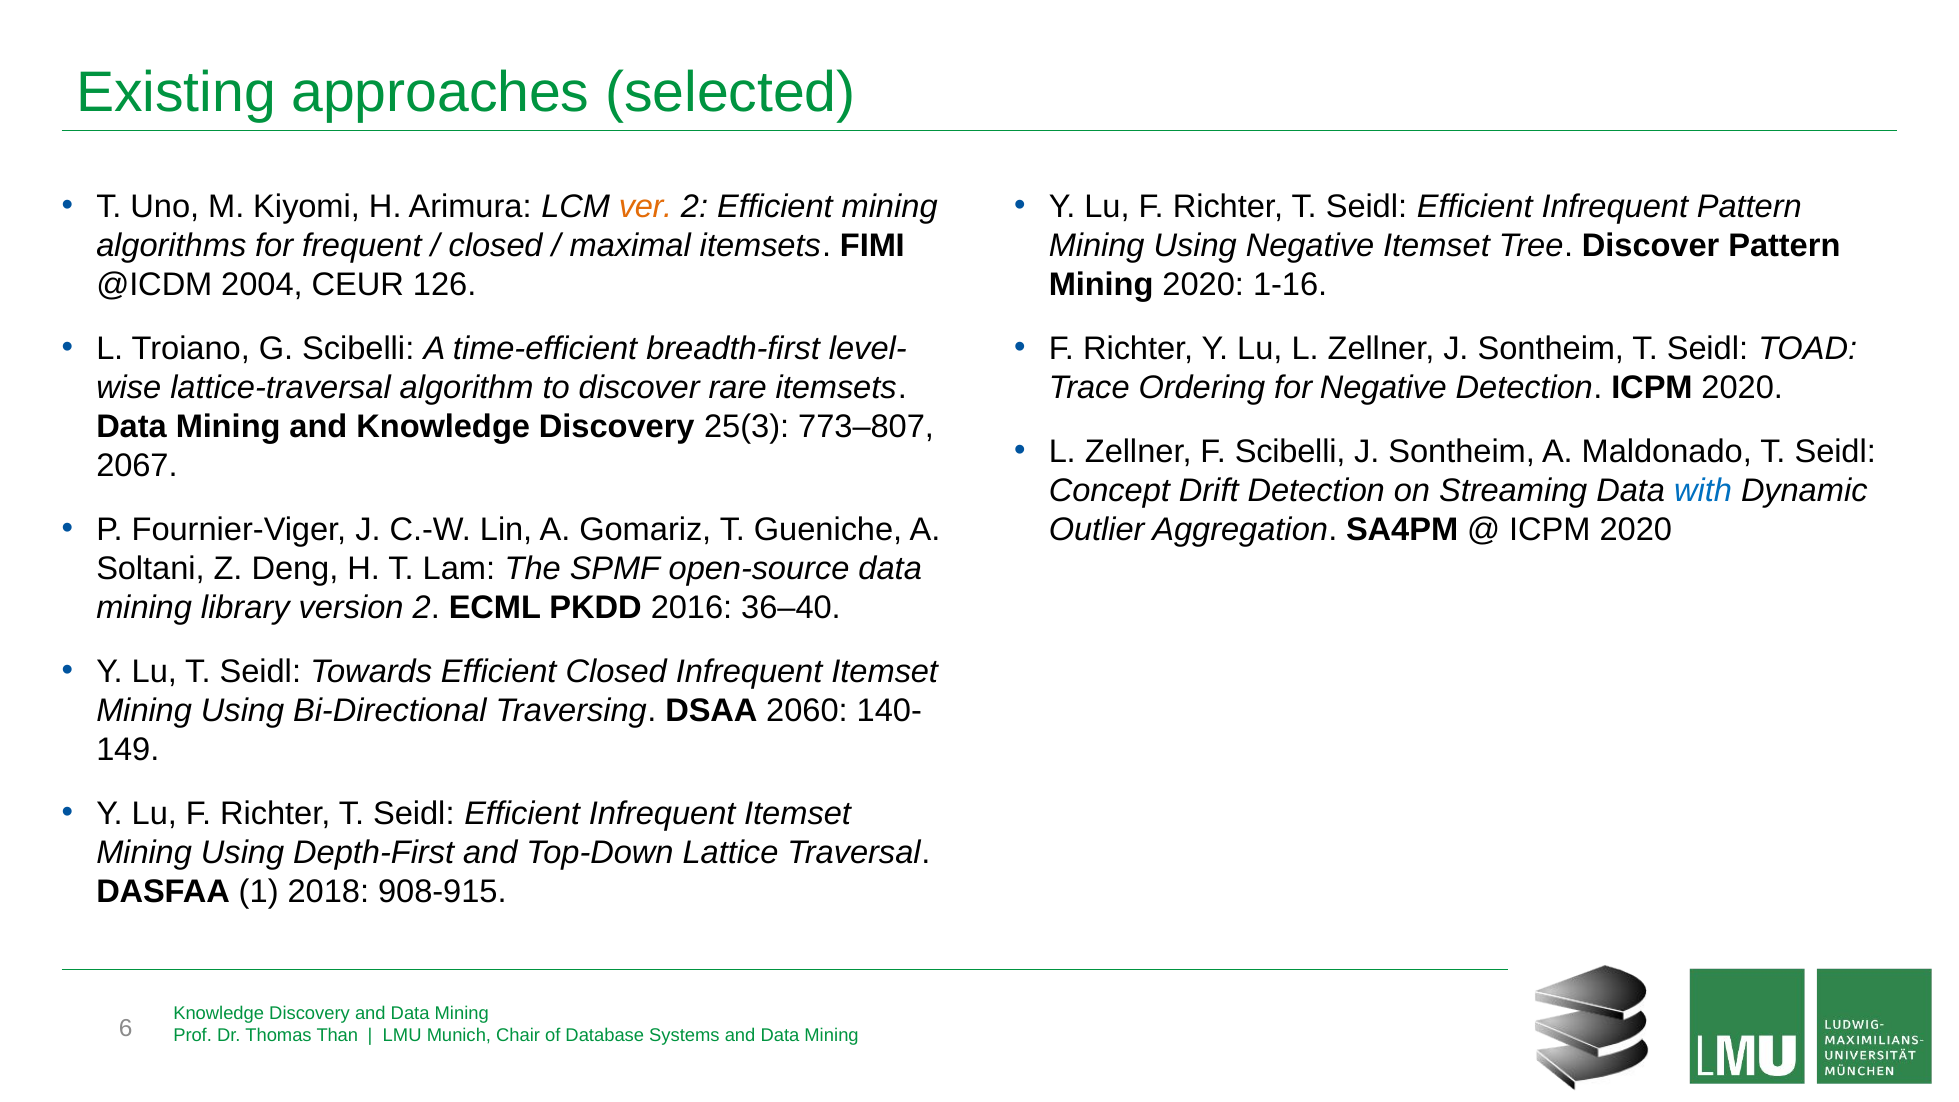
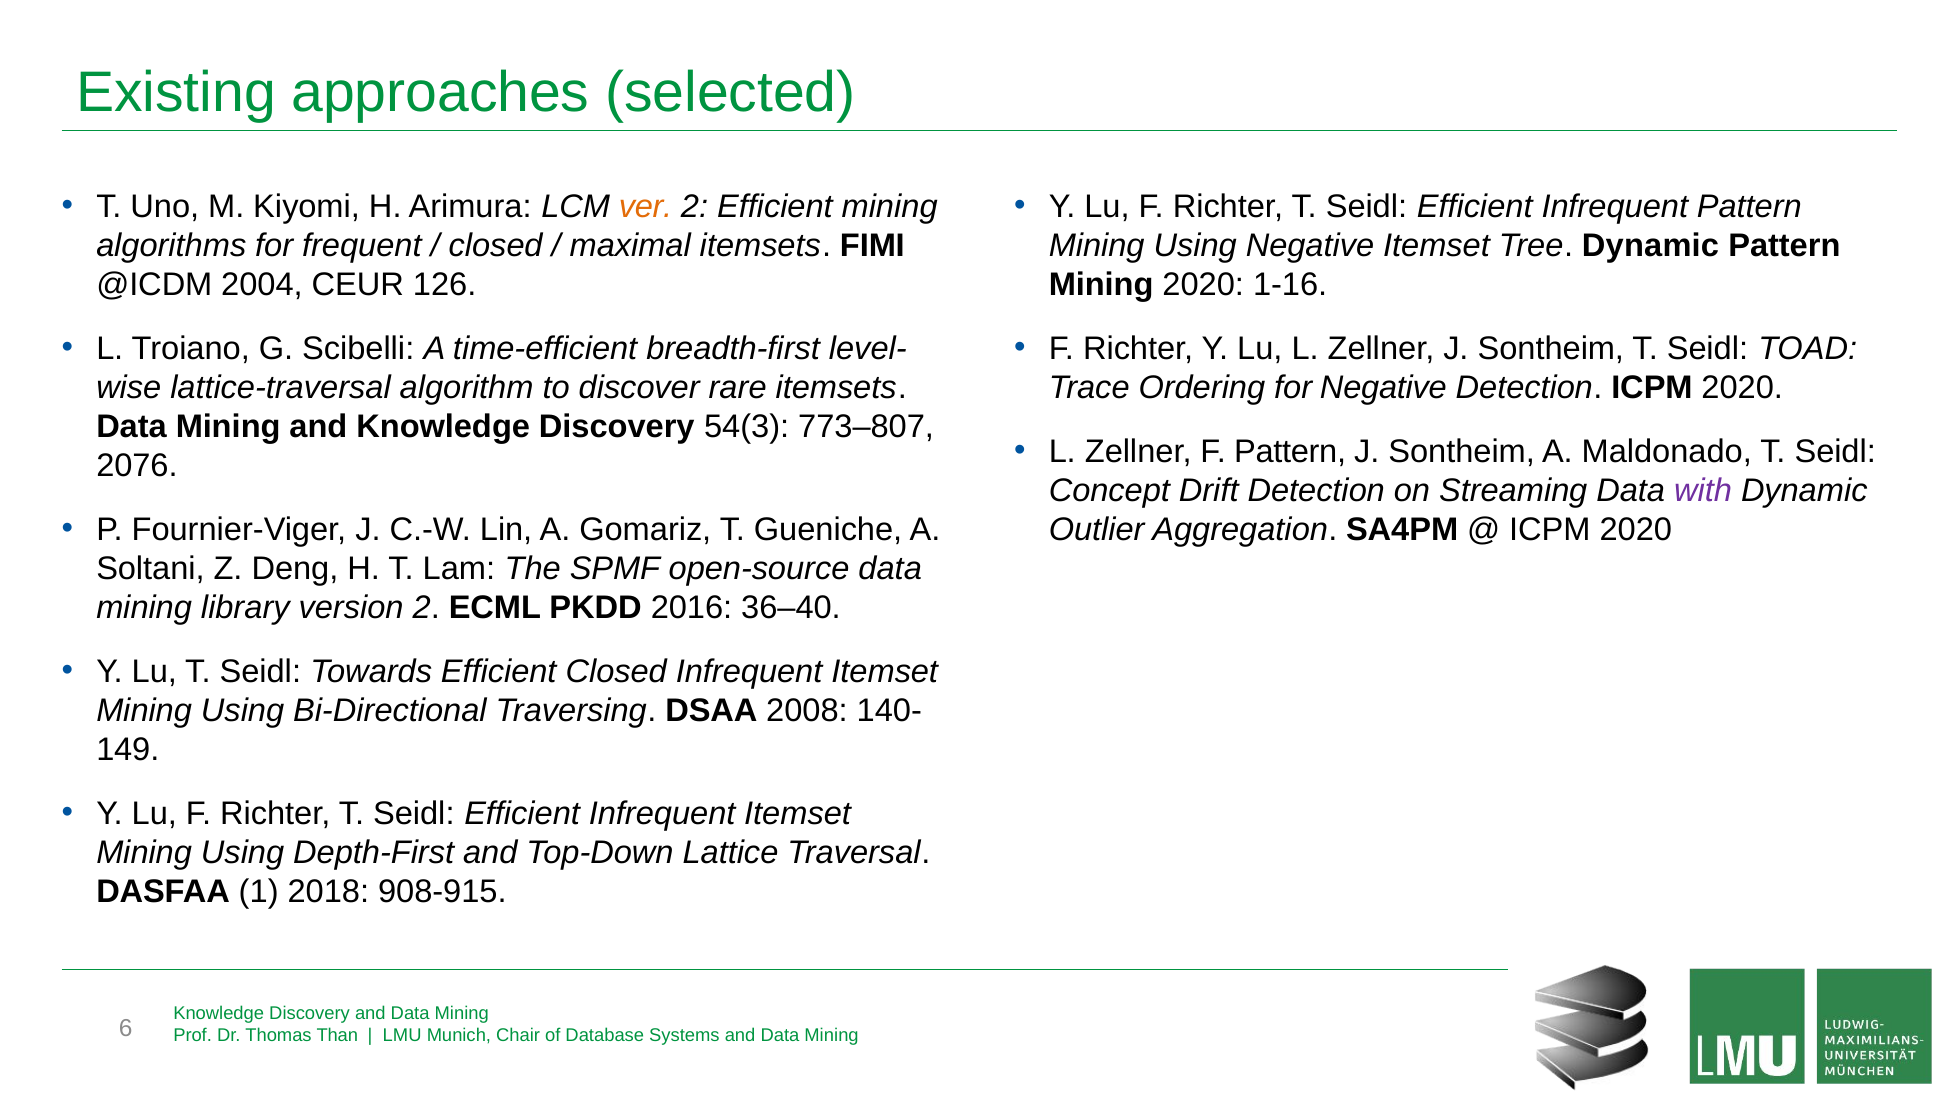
Tree Discover: Discover -> Dynamic (1651, 246)
25(3: 25(3 -> 54(3 (747, 427)
F Scibelli: Scibelli -> Pattern (1290, 451)
2067: 2067 -> 2076 (137, 466)
with colour: blue -> purple (1703, 491)
2060: 2060 -> 2008 (807, 711)
